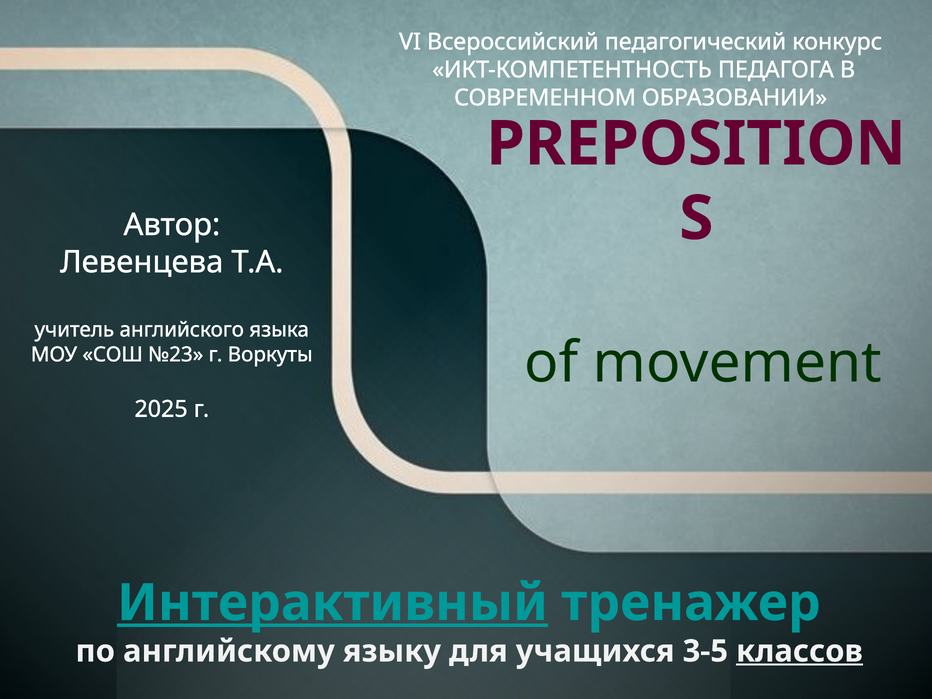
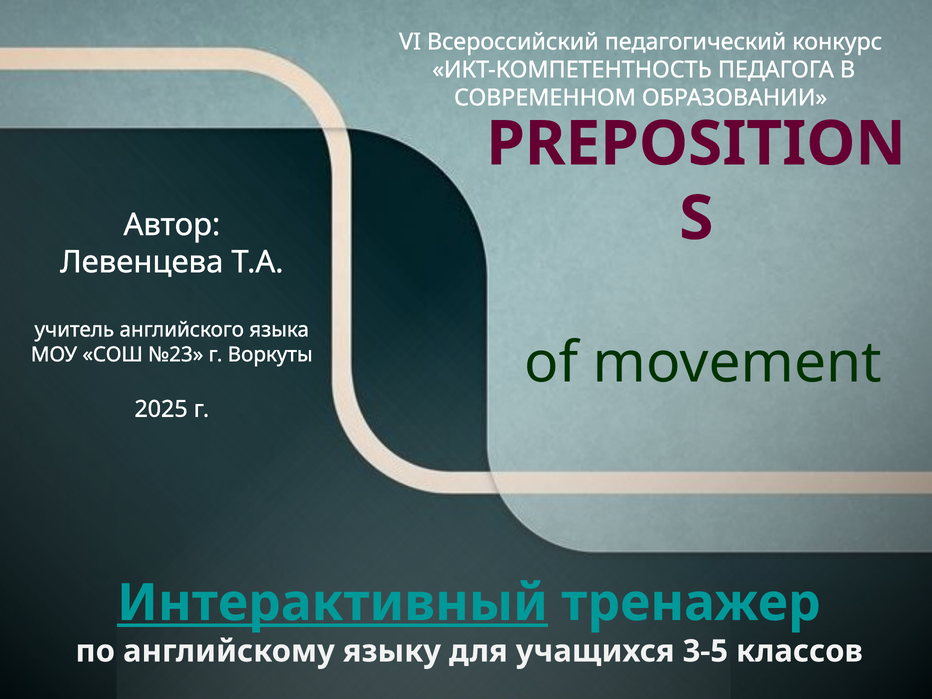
классов underline: present -> none (799, 651)
